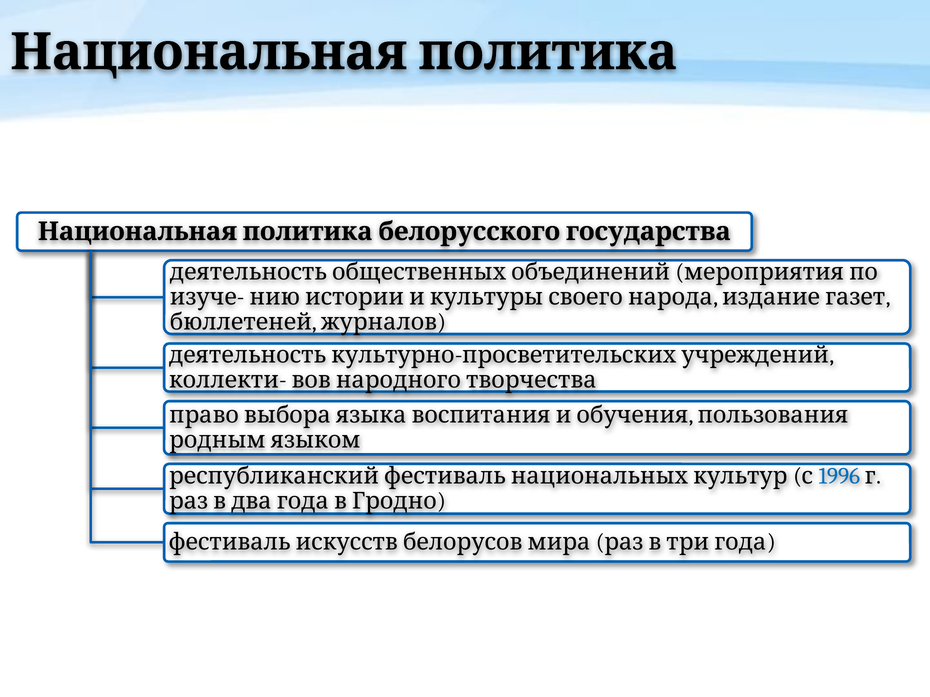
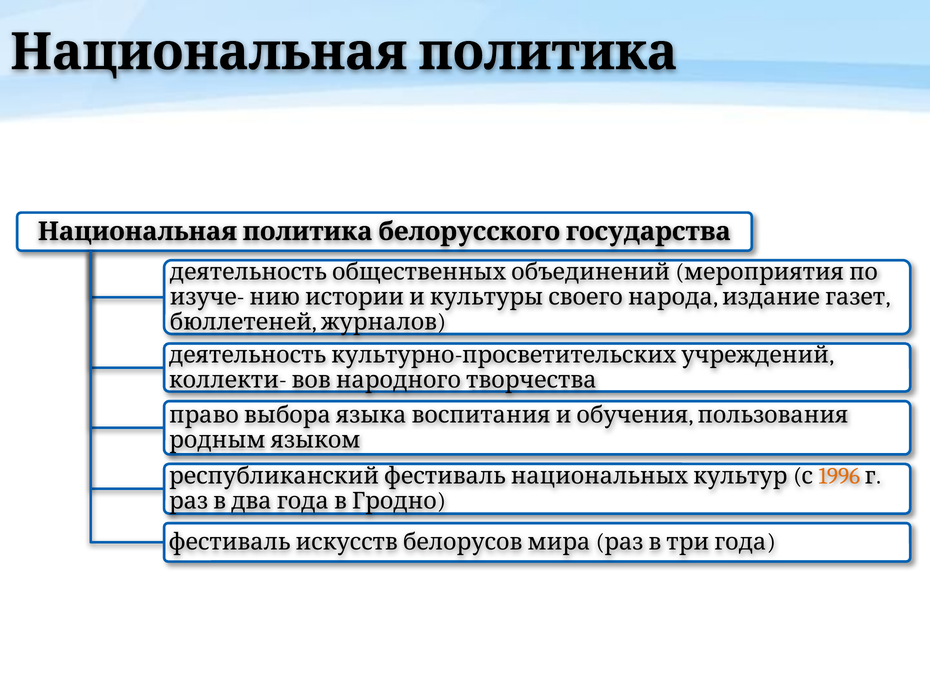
1996 colour: blue -> orange (839, 476)
